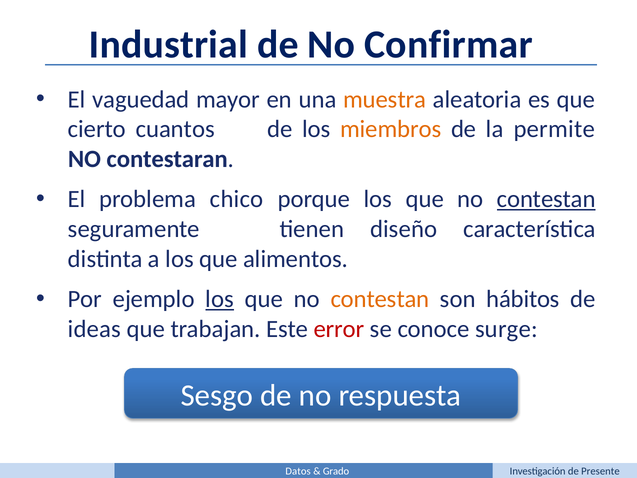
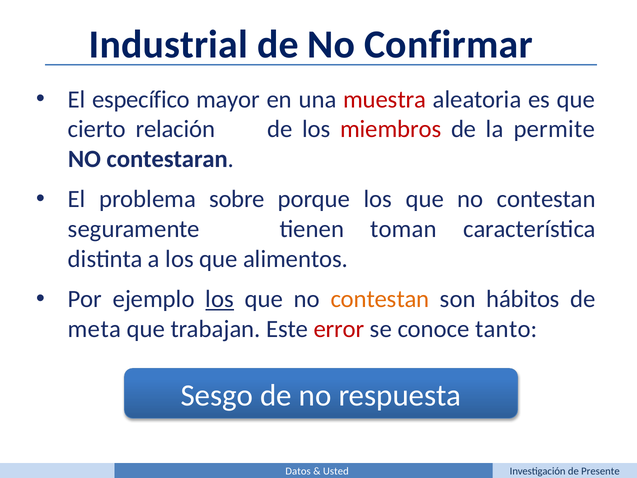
vaguedad: vaguedad -> específico (141, 99)
muestra colour: orange -> red (385, 99)
cuantos: cuantos -> relación (175, 129)
miembros colour: orange -> red (391, 129)
chico: chico -> sobre (237, 199)
contestan underline: present -> none (546, 199)
diseño: diseño -> toman (404, 229)
ideas: ideas -> meta (94, 329)
surge: surge -> tanto (506, 329)
Grado: Grado -> Usted (336, 471)
